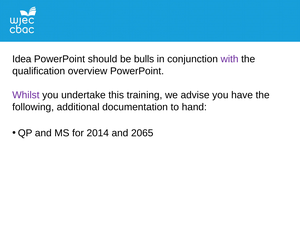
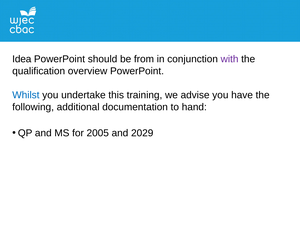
bulls: bulls -> from (144, 59)
Whilst colour: purple -> blue (26, 95)
2014: 2014 -> 2005 (98, 133)
2065: 2065 -> 2029 (142, 133)
